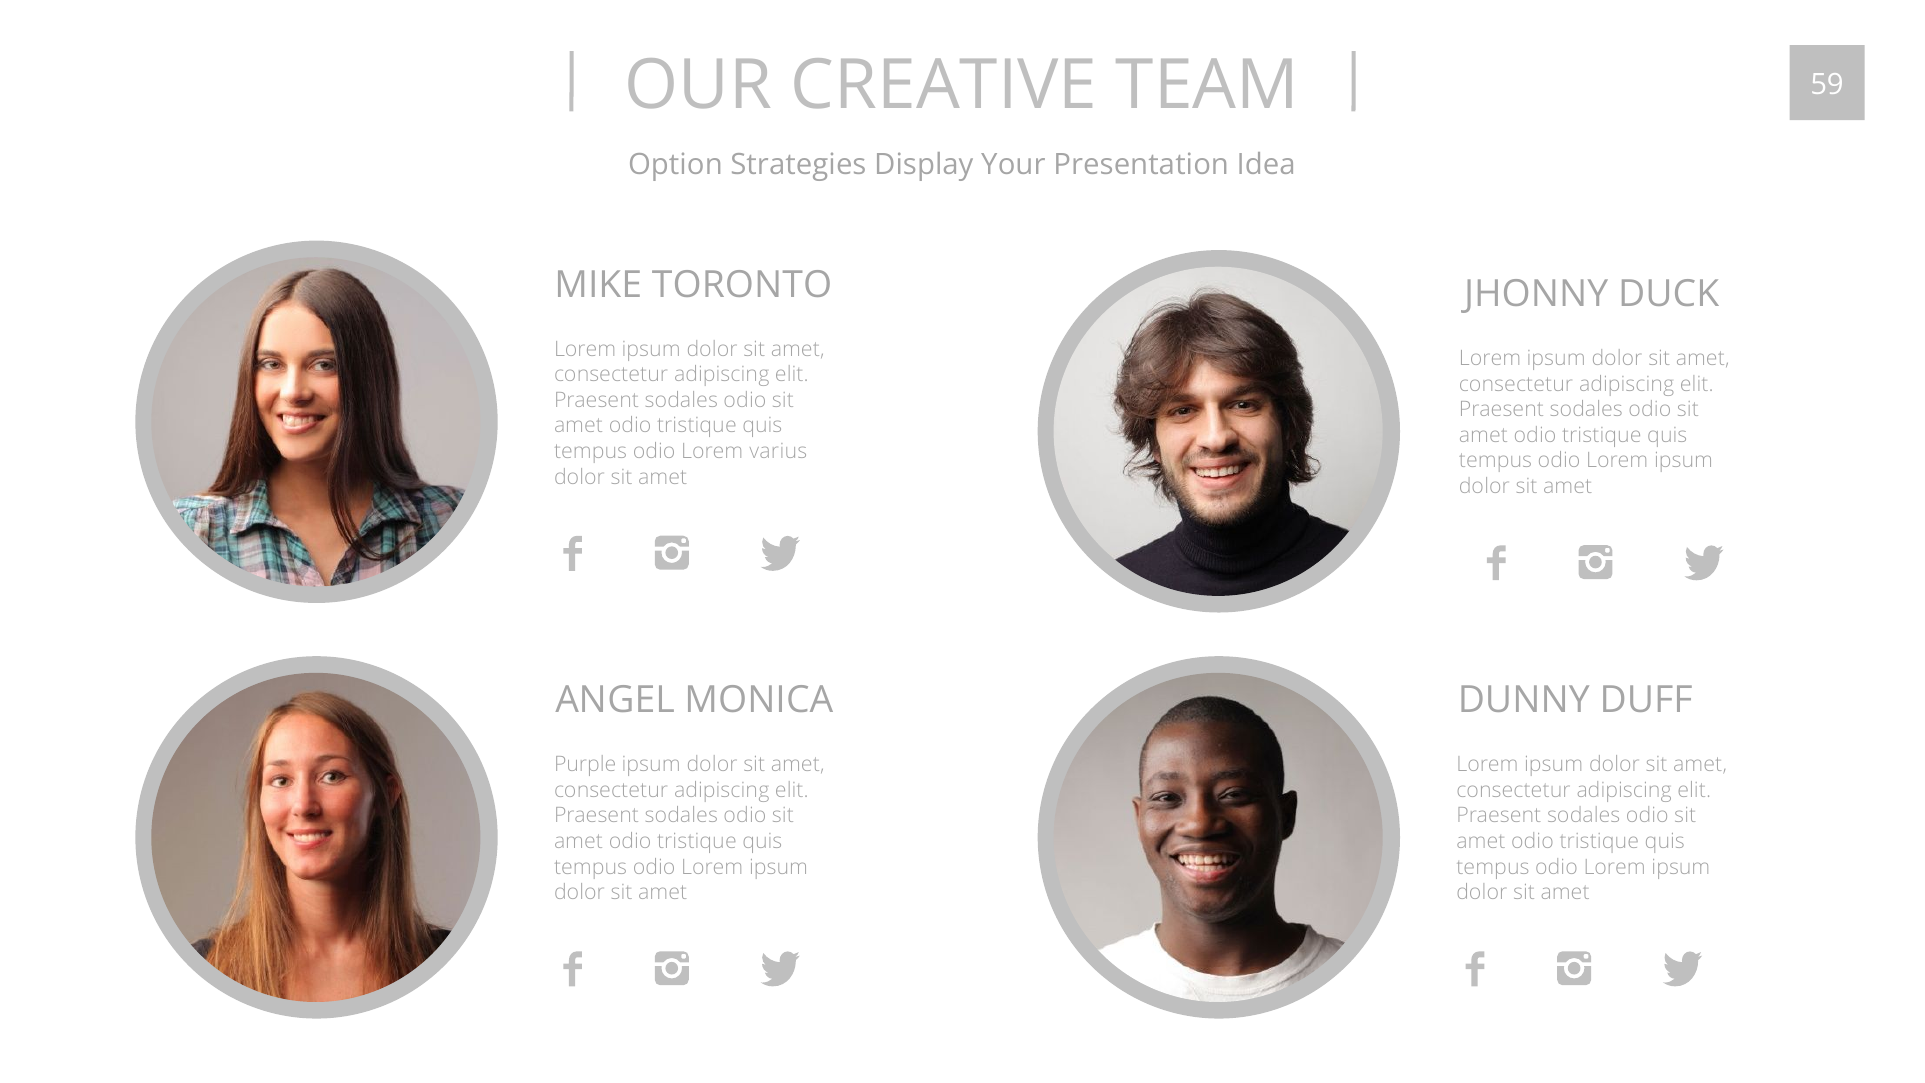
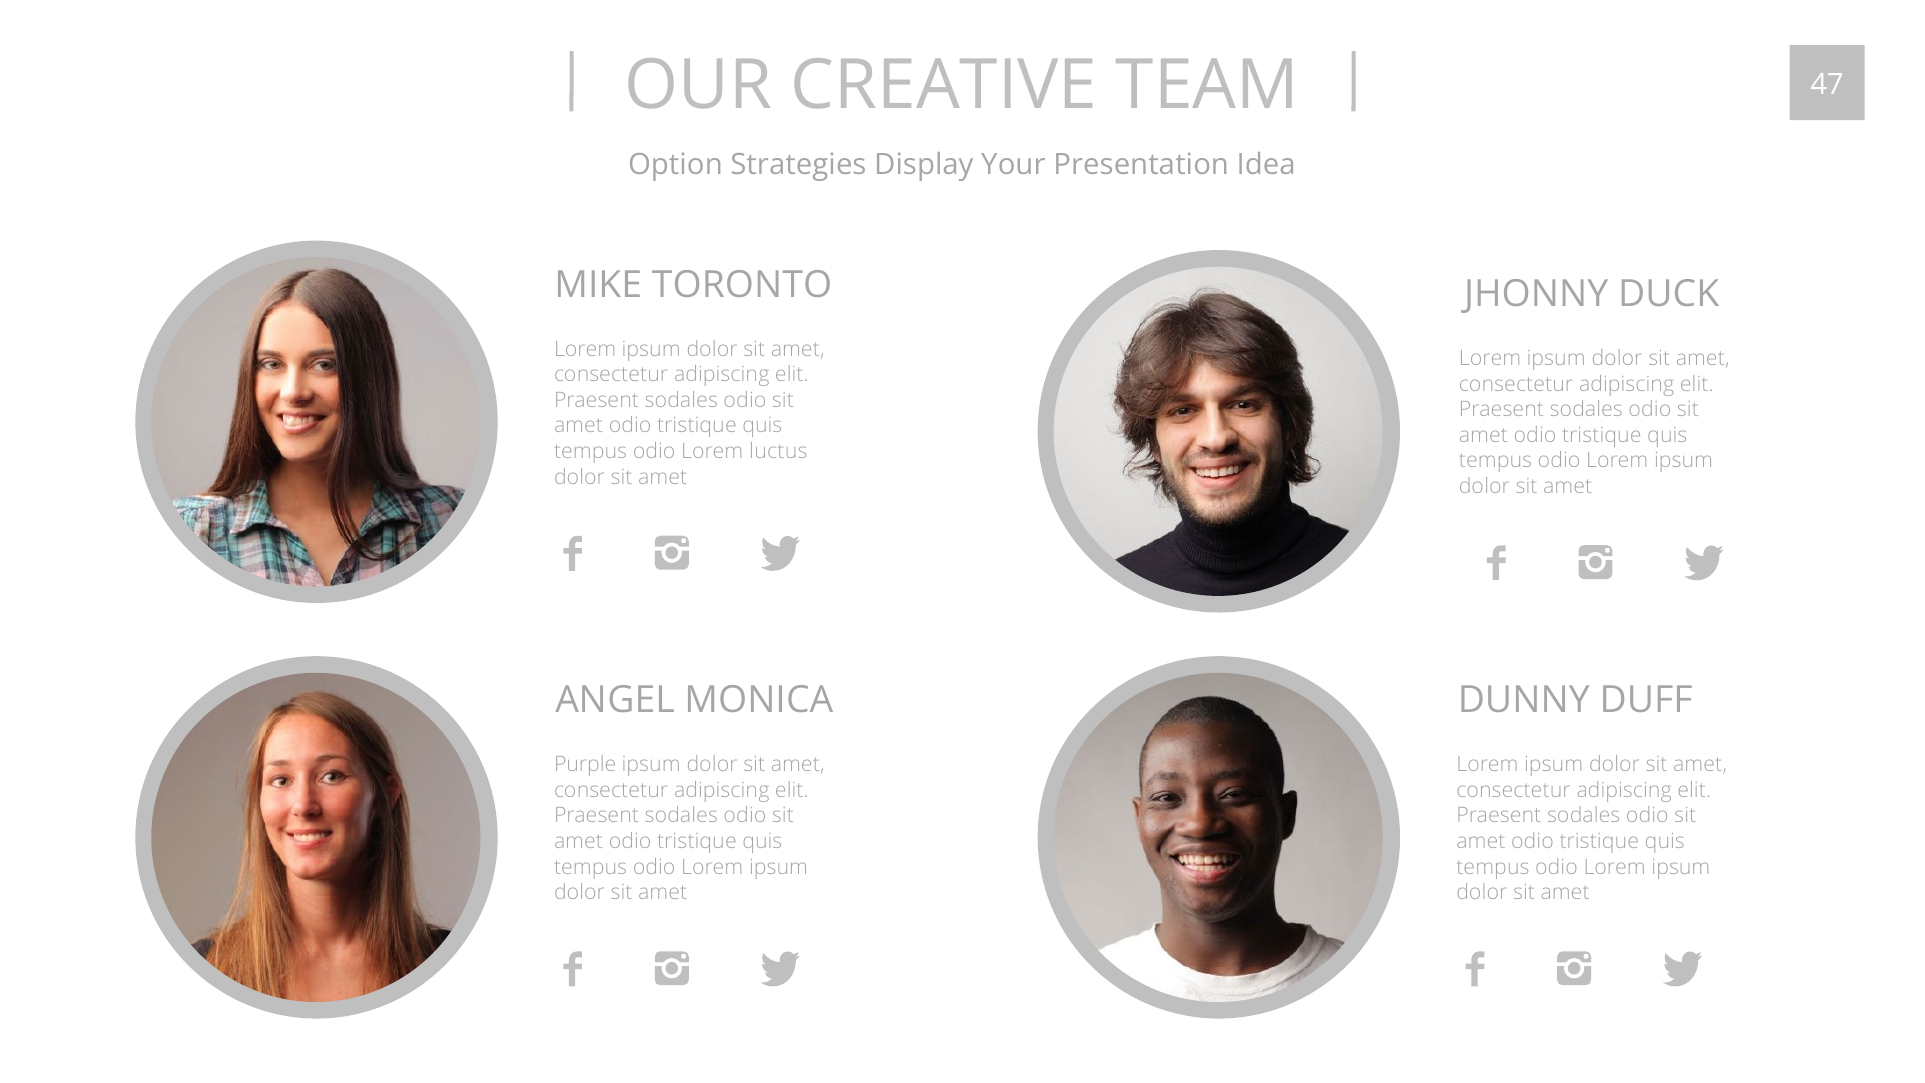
59: 59 -> 47 (1827, 85)
varius: varius -> luctus (778, 451)
